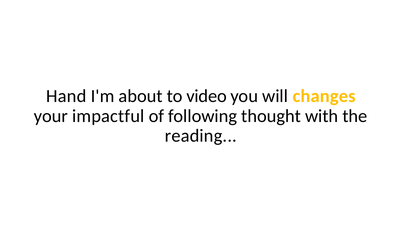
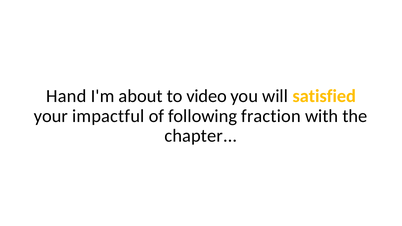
changes: changes -> satisfied (324, 96)
thought: thought -> fraction (271, 116)
reading: reading -> chapter (201, 136)
